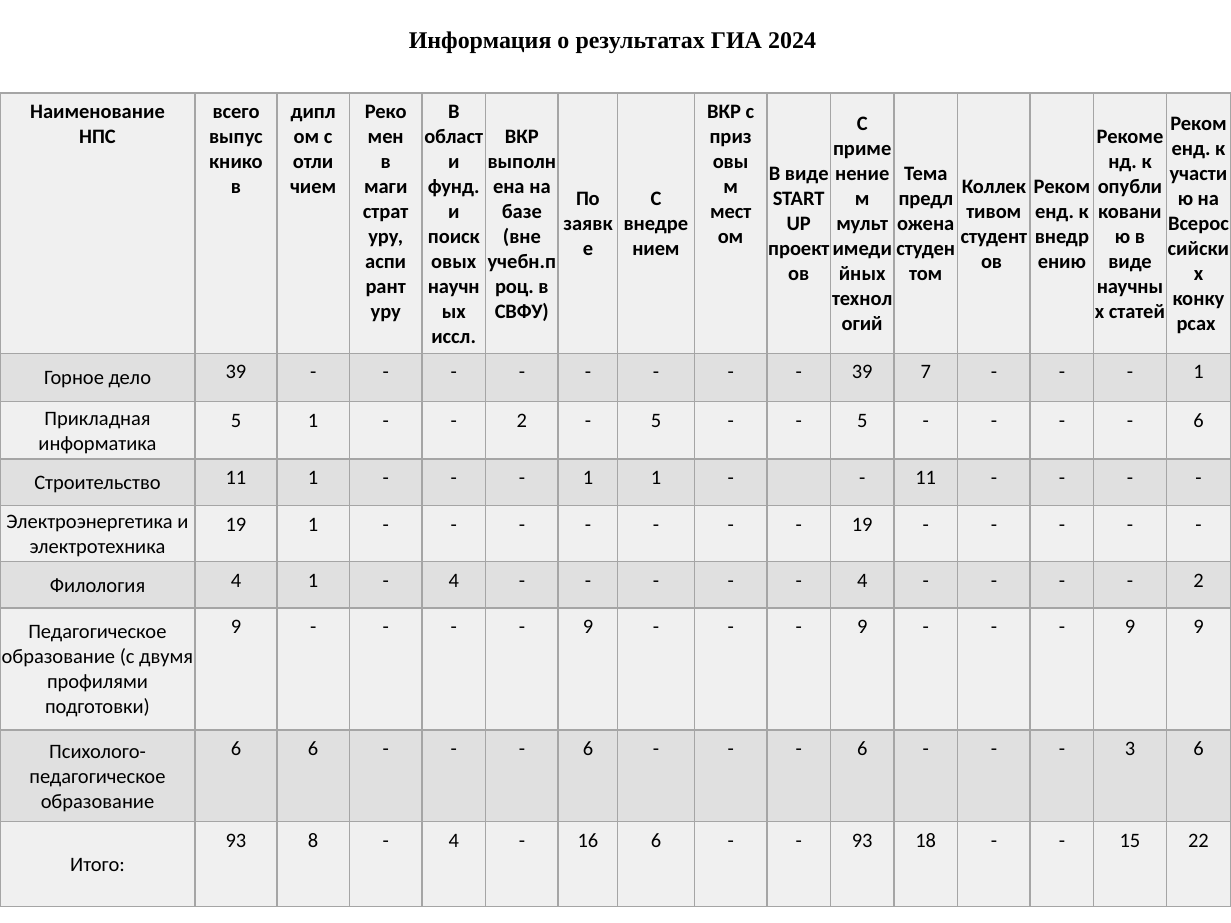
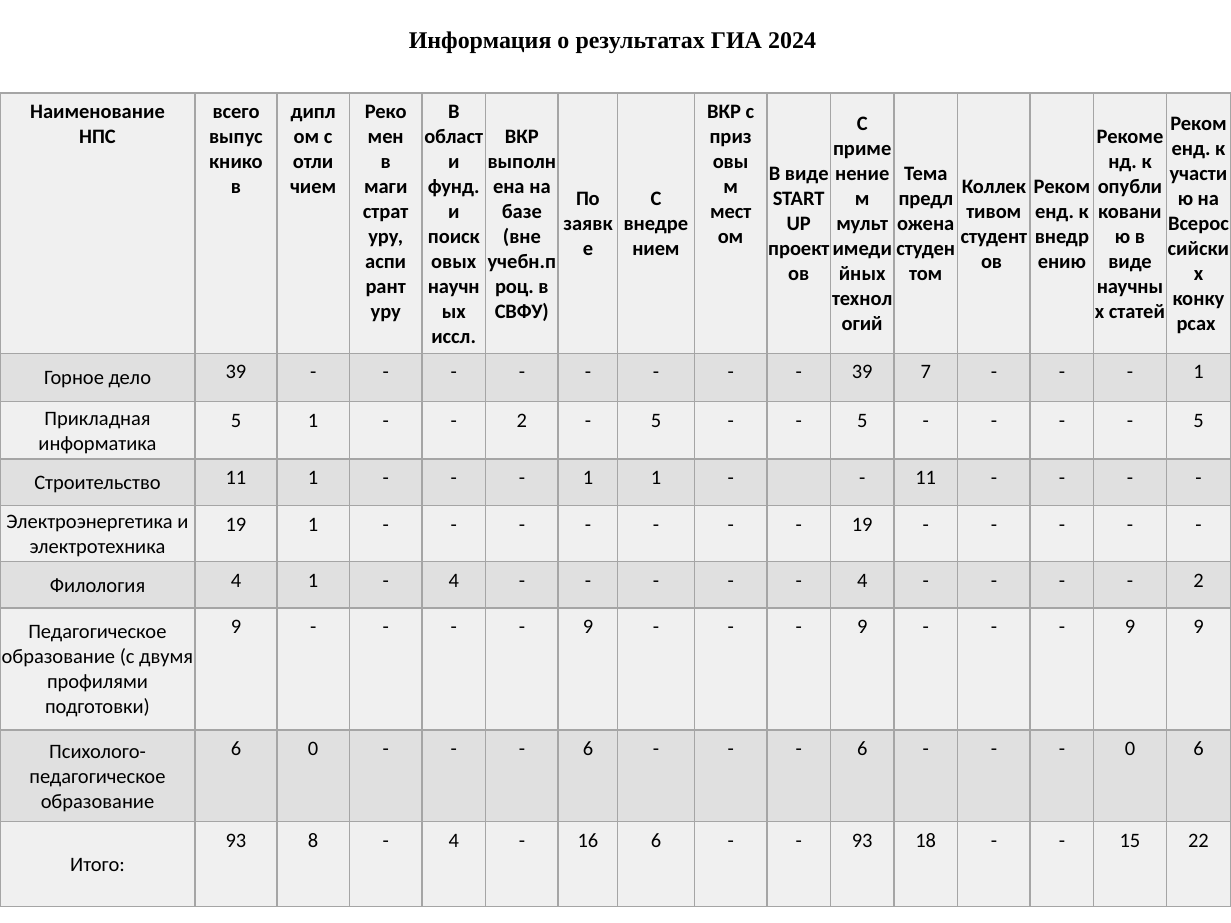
6: 6 -> 5 (1199, 420)
6 6: 6 -> 0 (313, 749)
3: 3 -> 0 (1130, 749)
